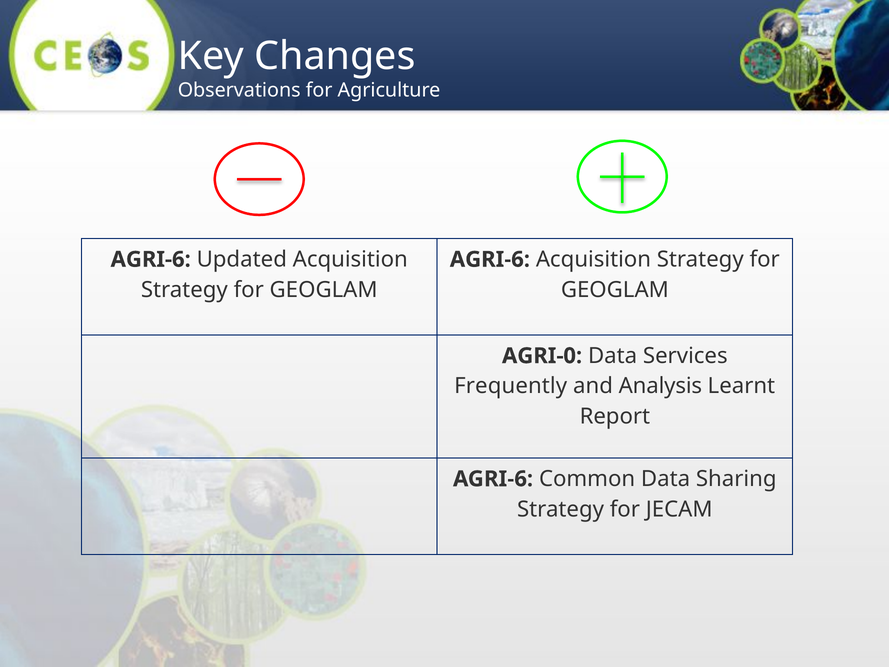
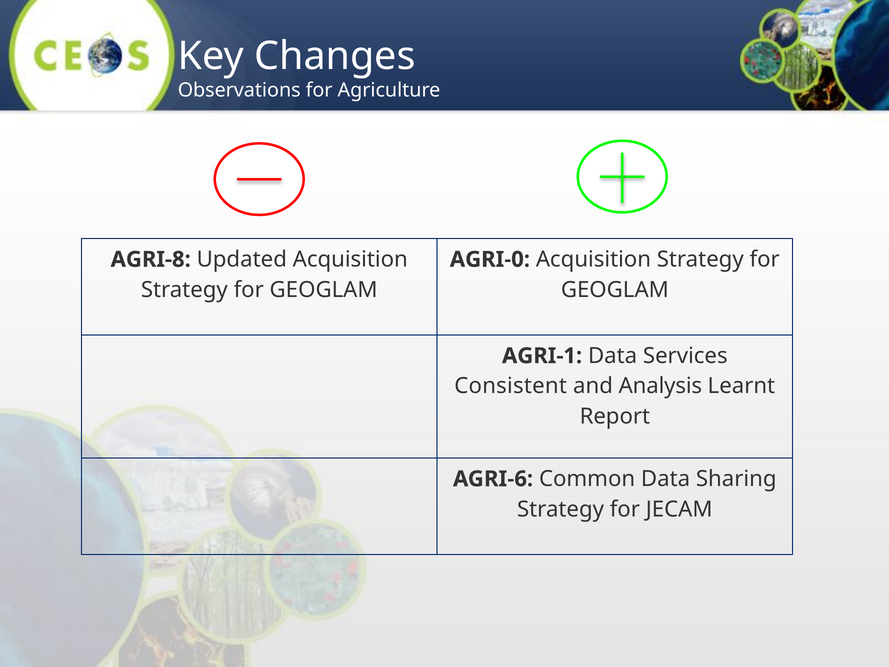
AGRI‐6: AGRI‐6 -> AGRI‐8 (151, 259)
AGRI-6: AGRI-6 -> AGRI-0 (490, 259)
AGRI-0: AGRI-0 -> AGRI-1 (542, 356)
Frequently: Frequently -> Consistent (511, 386)
